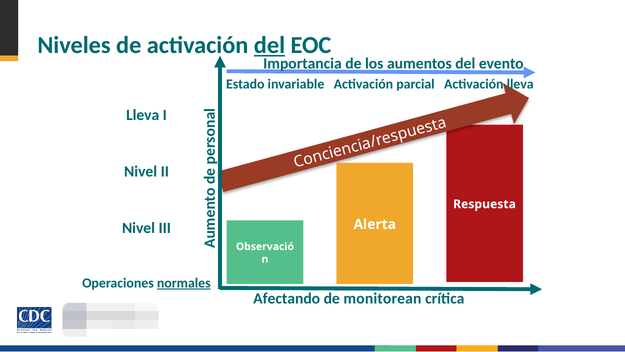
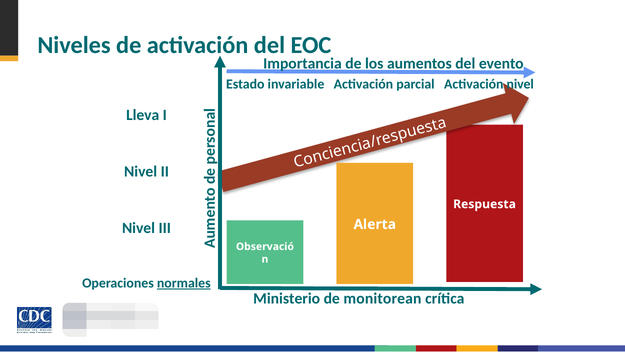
del underline: present -> none (269, 45)
Activación lleva: lleva -> nivel (520, 84)
Afectando: Afectando -> Ministerio (287, 298)
